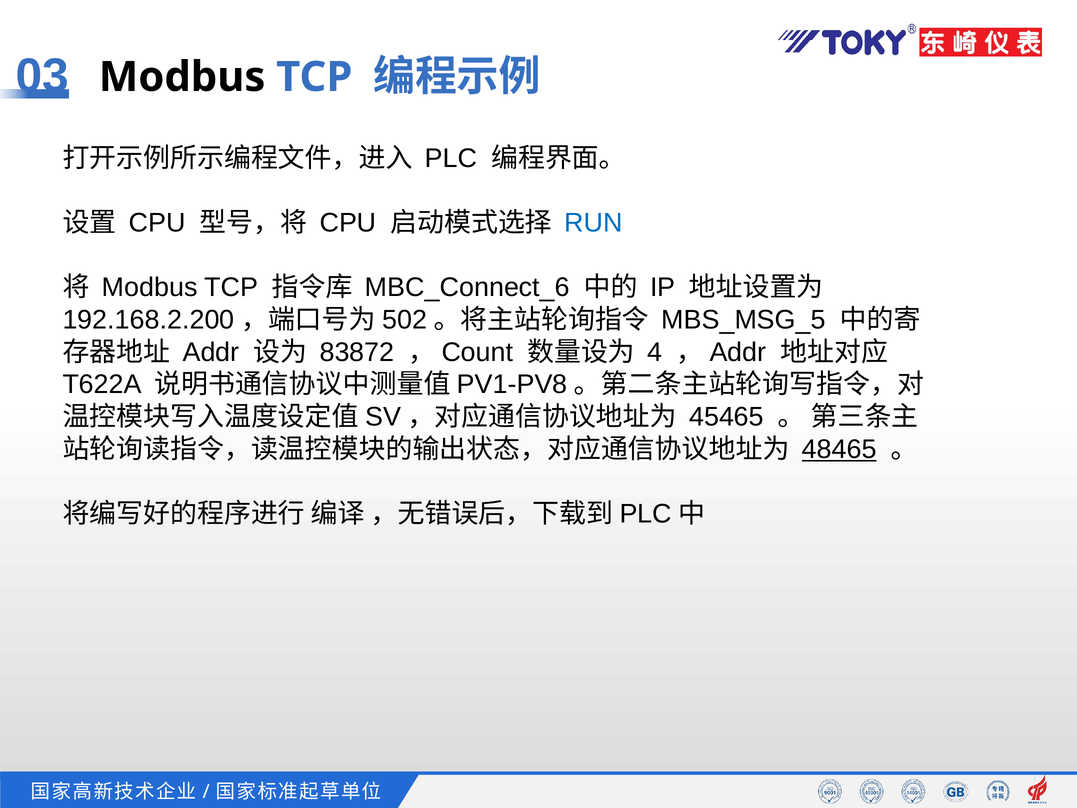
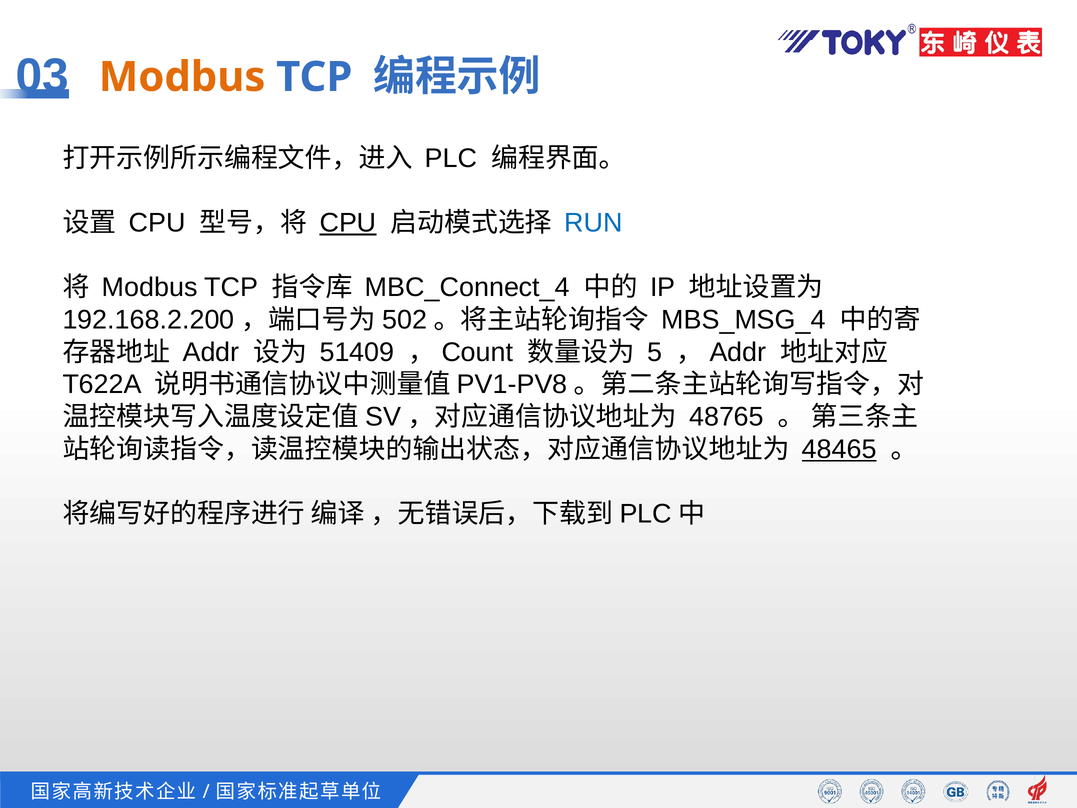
Modbus colour: black -> orange (182, 77)
CPU underline: none -> present (348, 223)
MBC_Connect_6: MBC_Connect_6 -> MBC_Connect_4 (467, 288)
MBS_MSG_5: MBS_MSG_5 -> MBS_MSG_4 (744, 320)
83872: 83872 -> 51409 (357, 352)
4: 4 -> 5 (655, 352)
45465: 45465 -> 48765 (727, 417)
